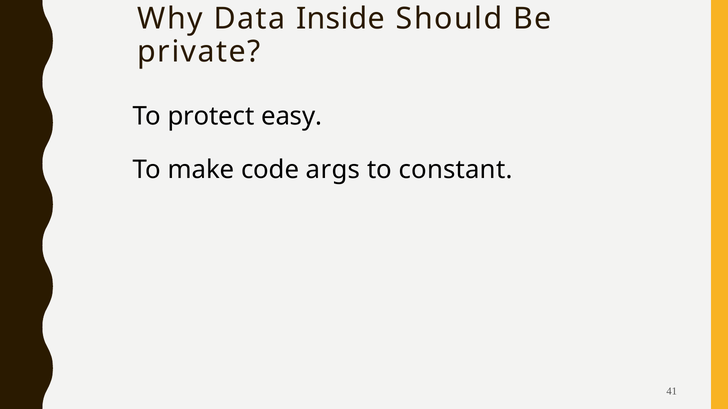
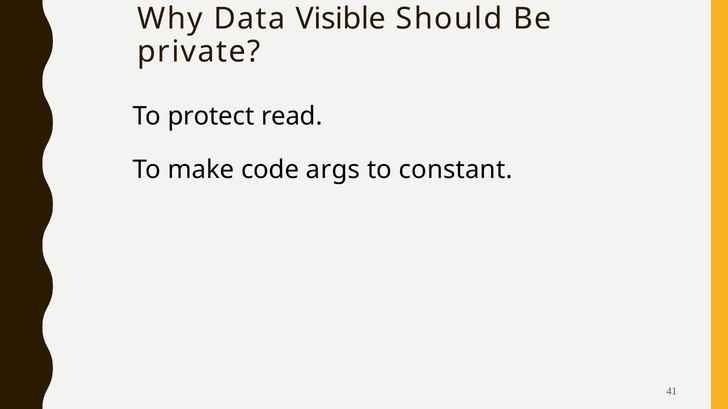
Inside: Inside -> Visible (341, 19)
easy: easy -> read (292, 117)
